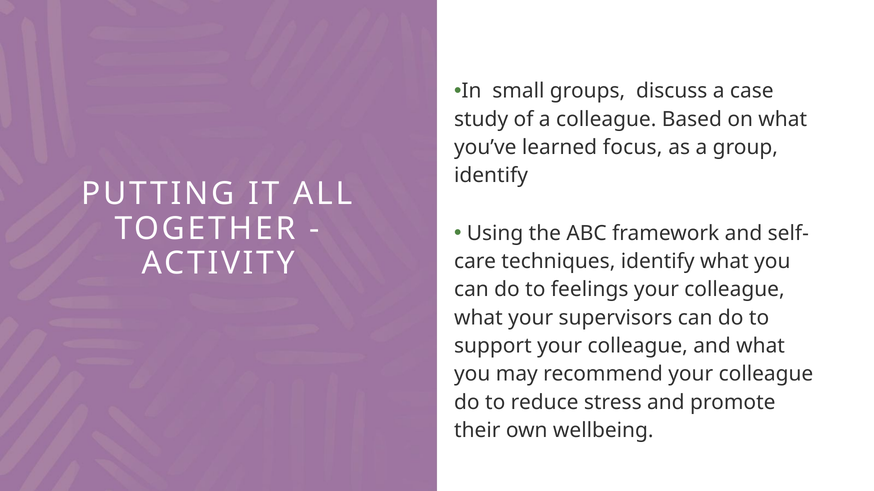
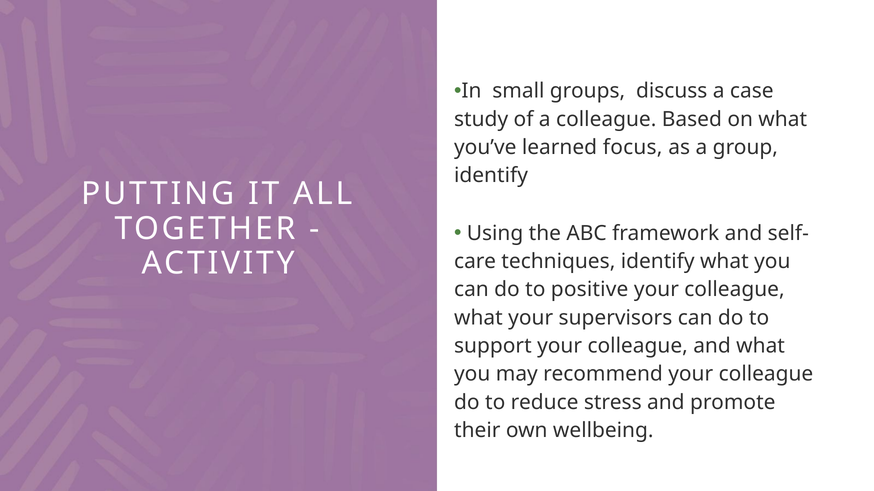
feelings: feelings -> positive (590, 290)
